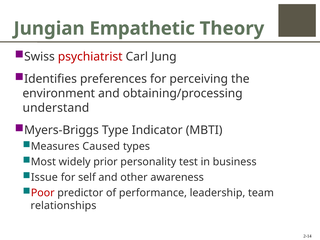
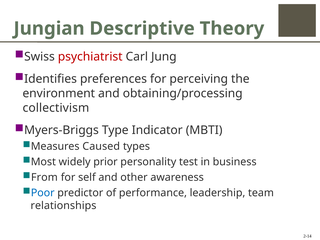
Empathetic: Empathetic -> Descriptive (142, 28)
understand: understand -> collectivism (56, 108)
Issue: Issue -> From (44, 177)
Poor colour: red -> blue (43, 193)
